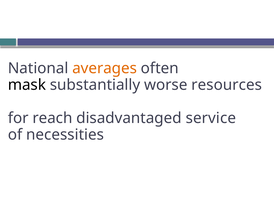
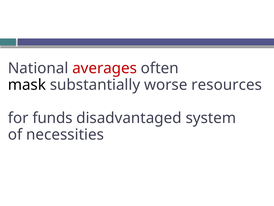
averages colour: orange -> red (105, 68)
reach: reach -> funds (52, 118)
service: service -> system (211, 118)
